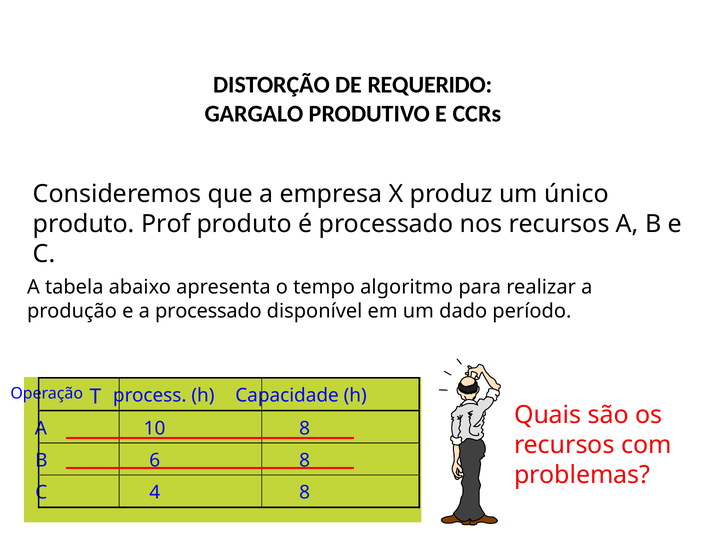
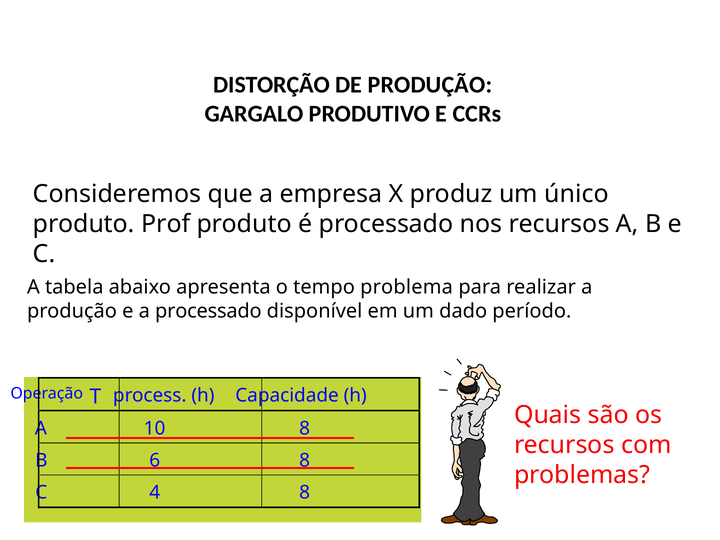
DE REQUERIDO: REQUERIDO -> PRODUÇÃO (430, 85)
algoritmo: algoritmo -> problema (407, 287)
